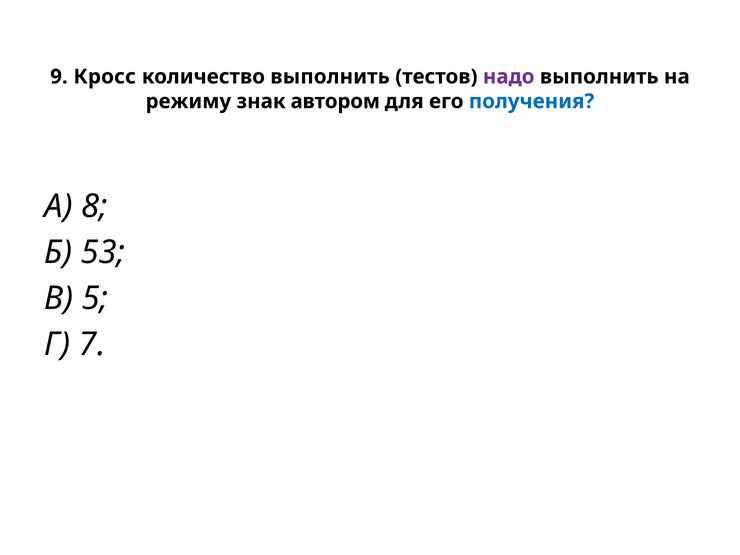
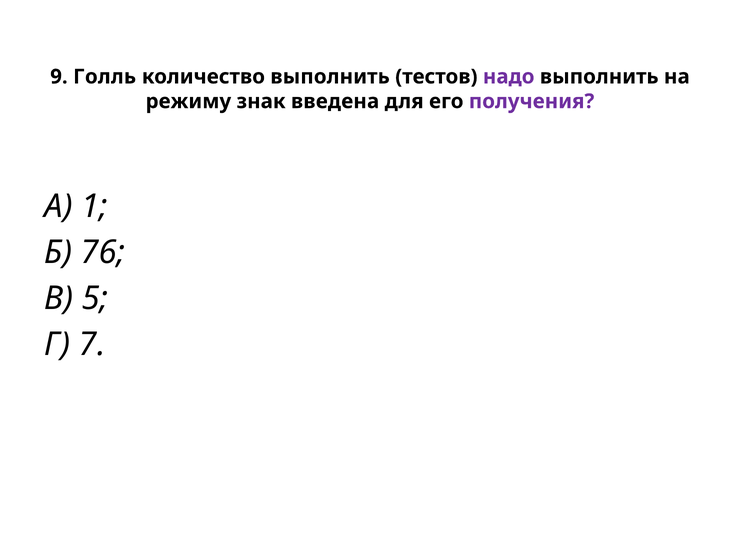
Кросс: Кросс -> Голль (105, 77)
автором: автором -> введена (335, 101)
получения colour: blue -> purple (532, 101)
8: 8 -> 1 (95, 206)
53: 53 -> 76 (103, 252)
